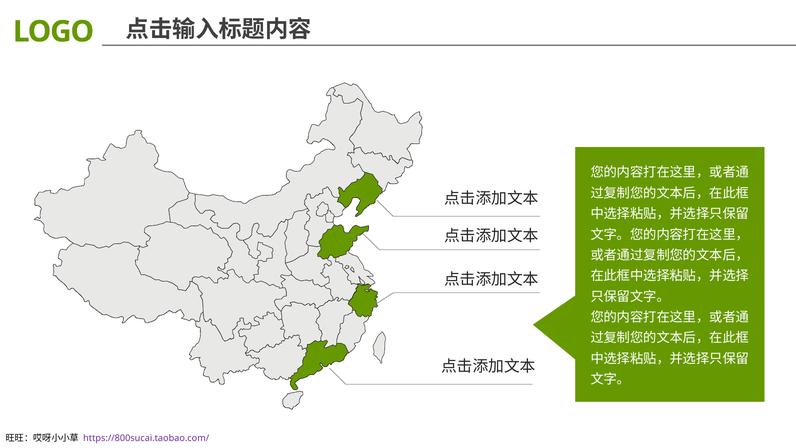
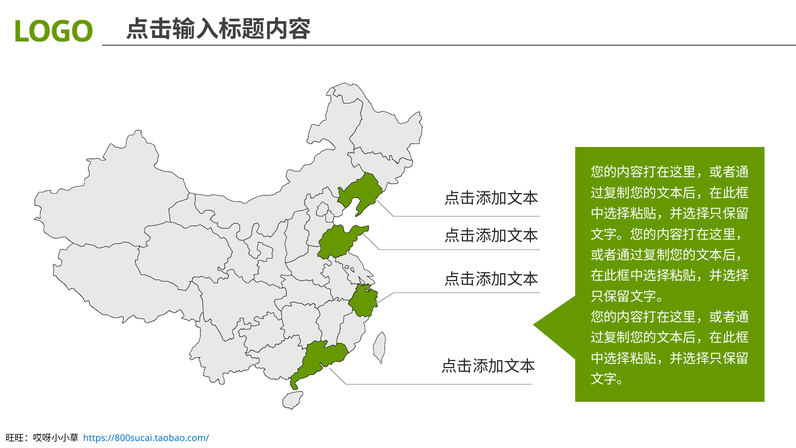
https://800sucai.taobao.com/ colour: purple -> blue (146, 438)
